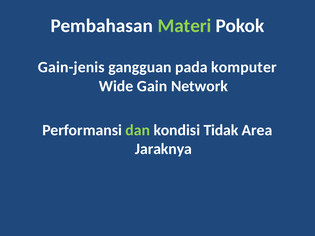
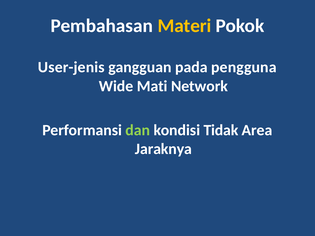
Materi colour: light green -> yellow (184, 26)
Gain-jenis: Gain-jenis -> User-jenis (71, 67)
komputer: komputer -> pengguna (244, 67)
Gain: Gain -> Mati (152, 86)
